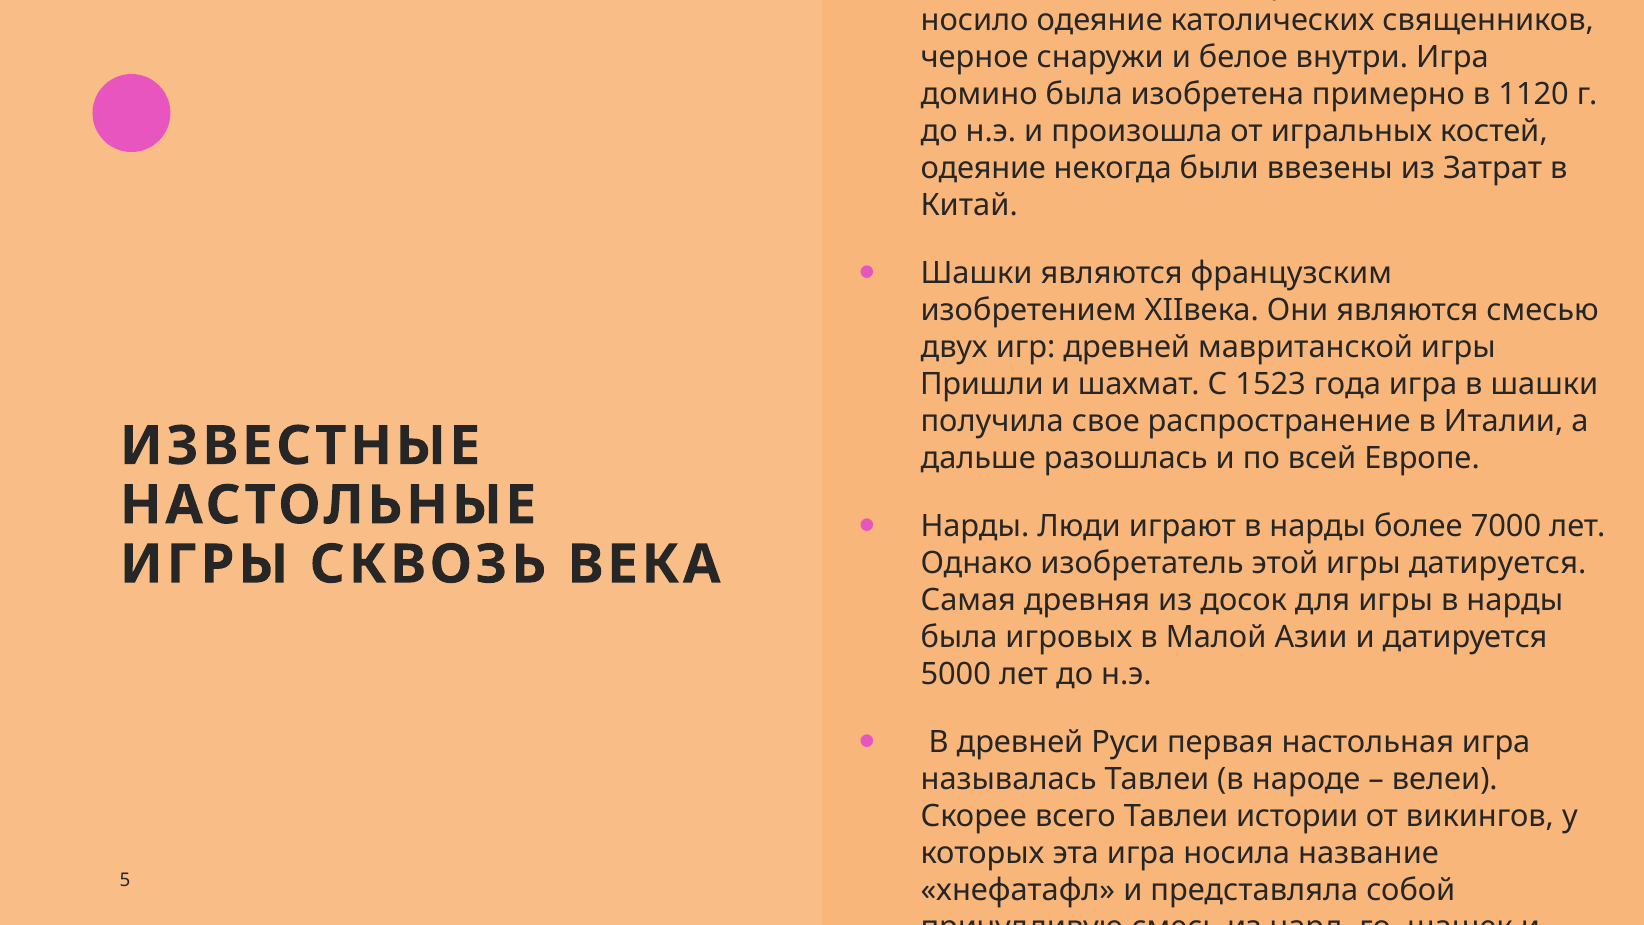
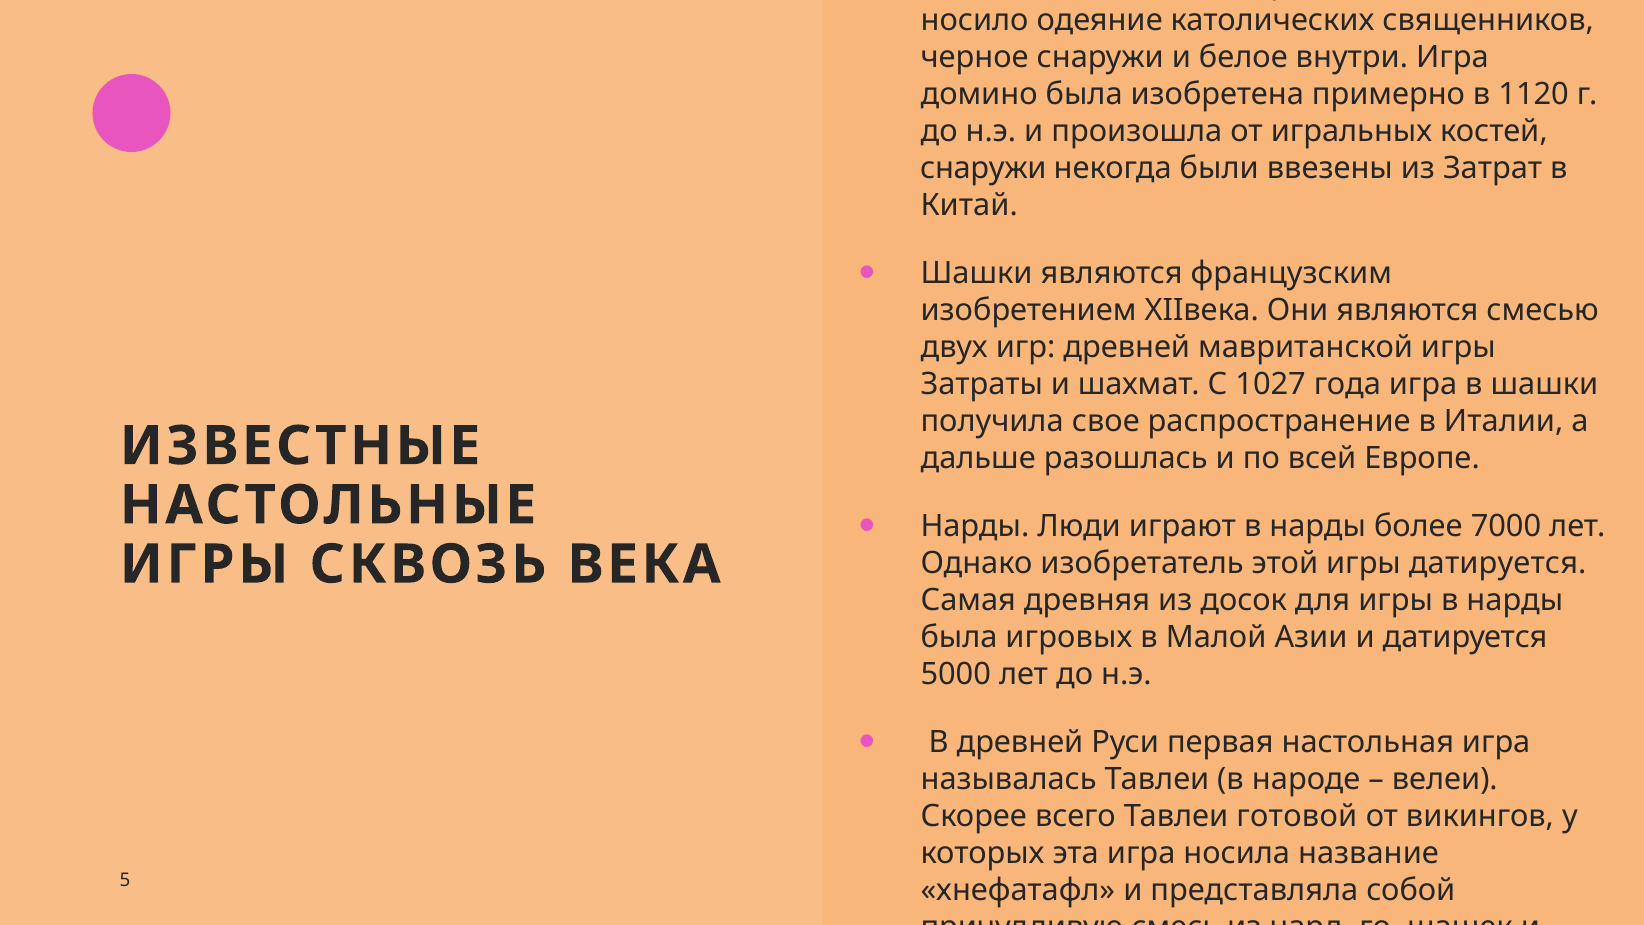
одеяние: одеяние -> снаружи (983, 169)
Пришли: Пришли -> Затраты (982, 384)
1523: 1523 -> 1027 (1271, 384)
Тавлеи истории: истории -> готовой (1297, 816)
